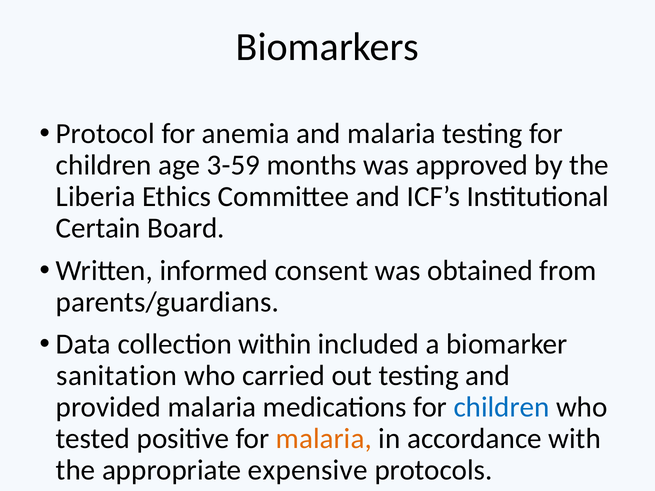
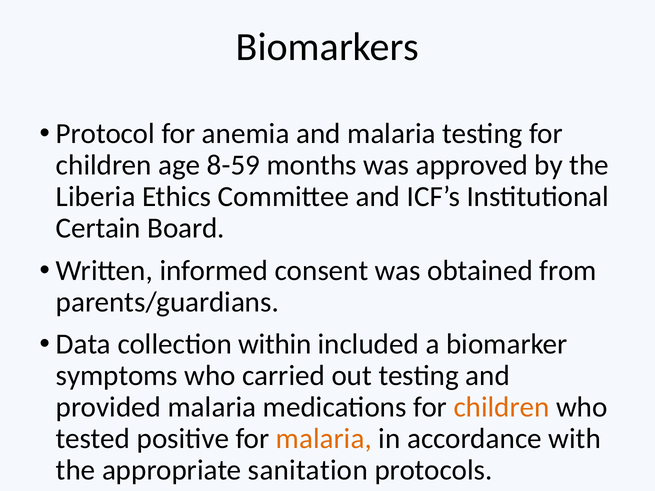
3-59: 3-59 -> 8-59 (233, 165)
sanitation: sanitation -> symptoms (117, 376)
children colour: blue -> orange (502, 407)
expensive: expensive -> sanitation (308, 470)
